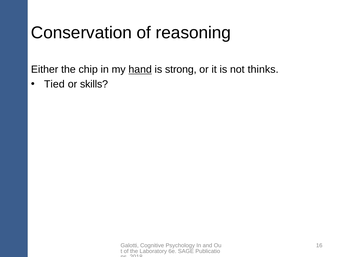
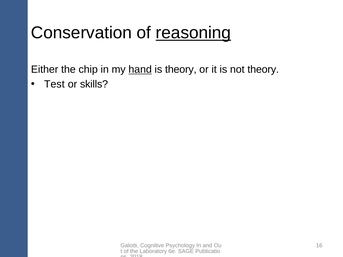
reasoning underline: none -> present (193, 33)
is strong: strong -> theory (181, 70)
not thinks: thinks -> theory (263, 70)
Tied: Tied -> Test (54, 84)
